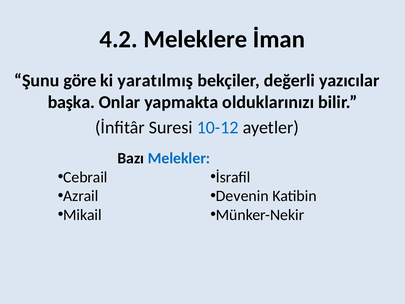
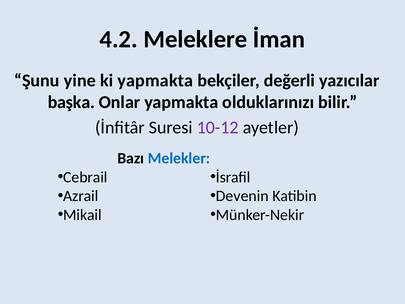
göre: göre -> yine (80, 81)
ki yaratılmış: yaratılmış -> yapmakta (155, 81)
10-12 colour: blue -> purple (218, 127)
